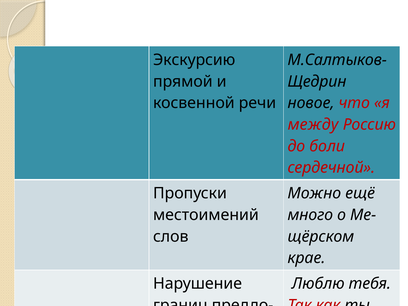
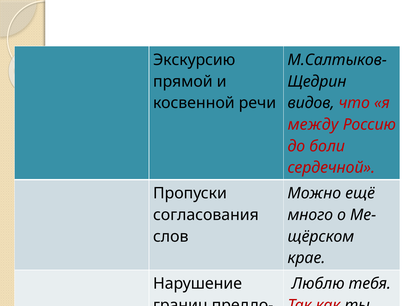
новое: новое -> видов (311, 103)
местоимений: местоимений -> согласования (206, 215)
